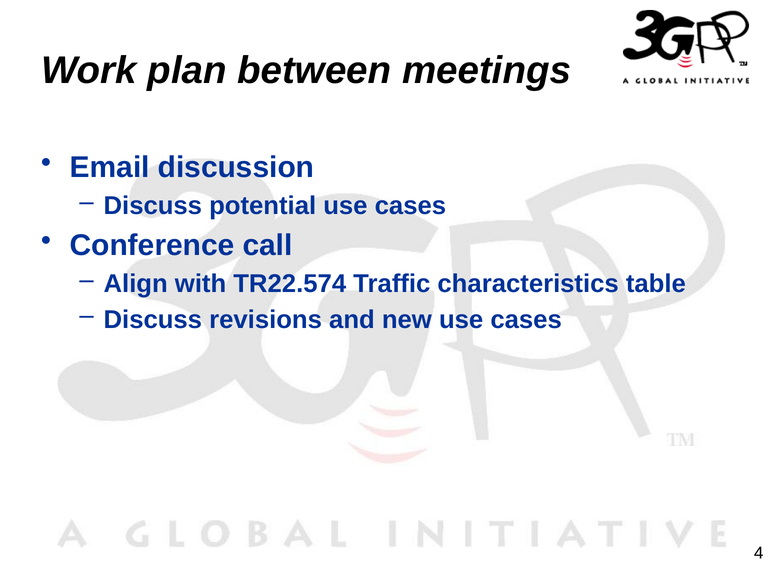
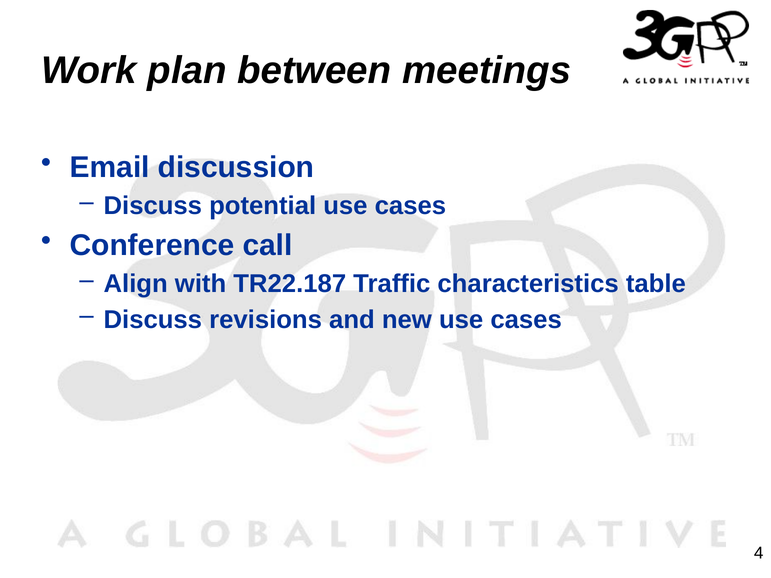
TR22.574: TR22.574 -> TR22.187 (290, 284)
